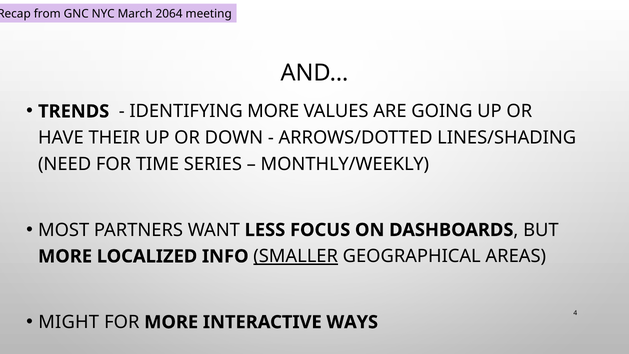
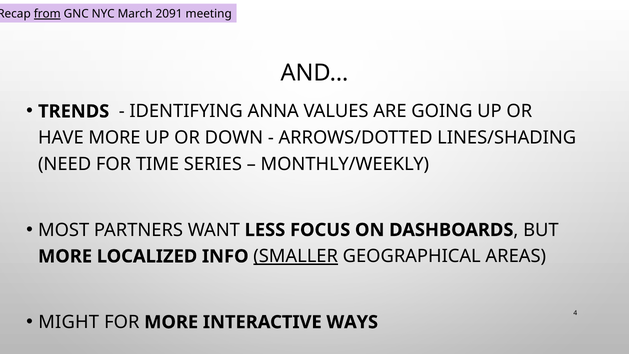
from underline: none -> present (47, 14)
2064: 2064 -> 2091 (169, 14)
IDENTIFYING MORE: MORE -> ANNA (273, 111)
HAVE THEIR: THEIR -> MORE (114, 138)
